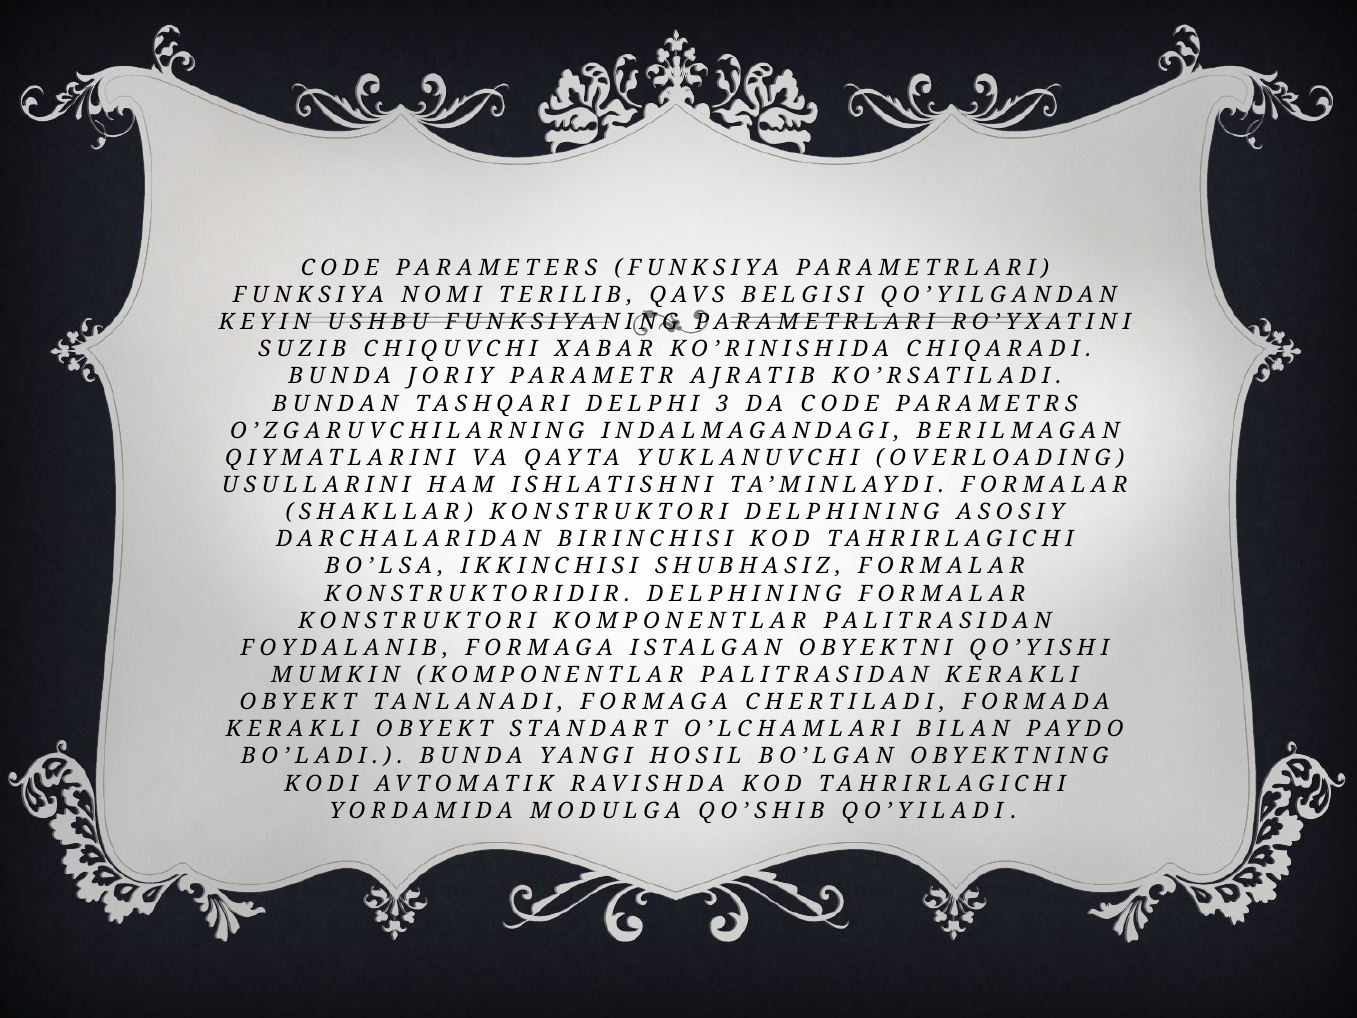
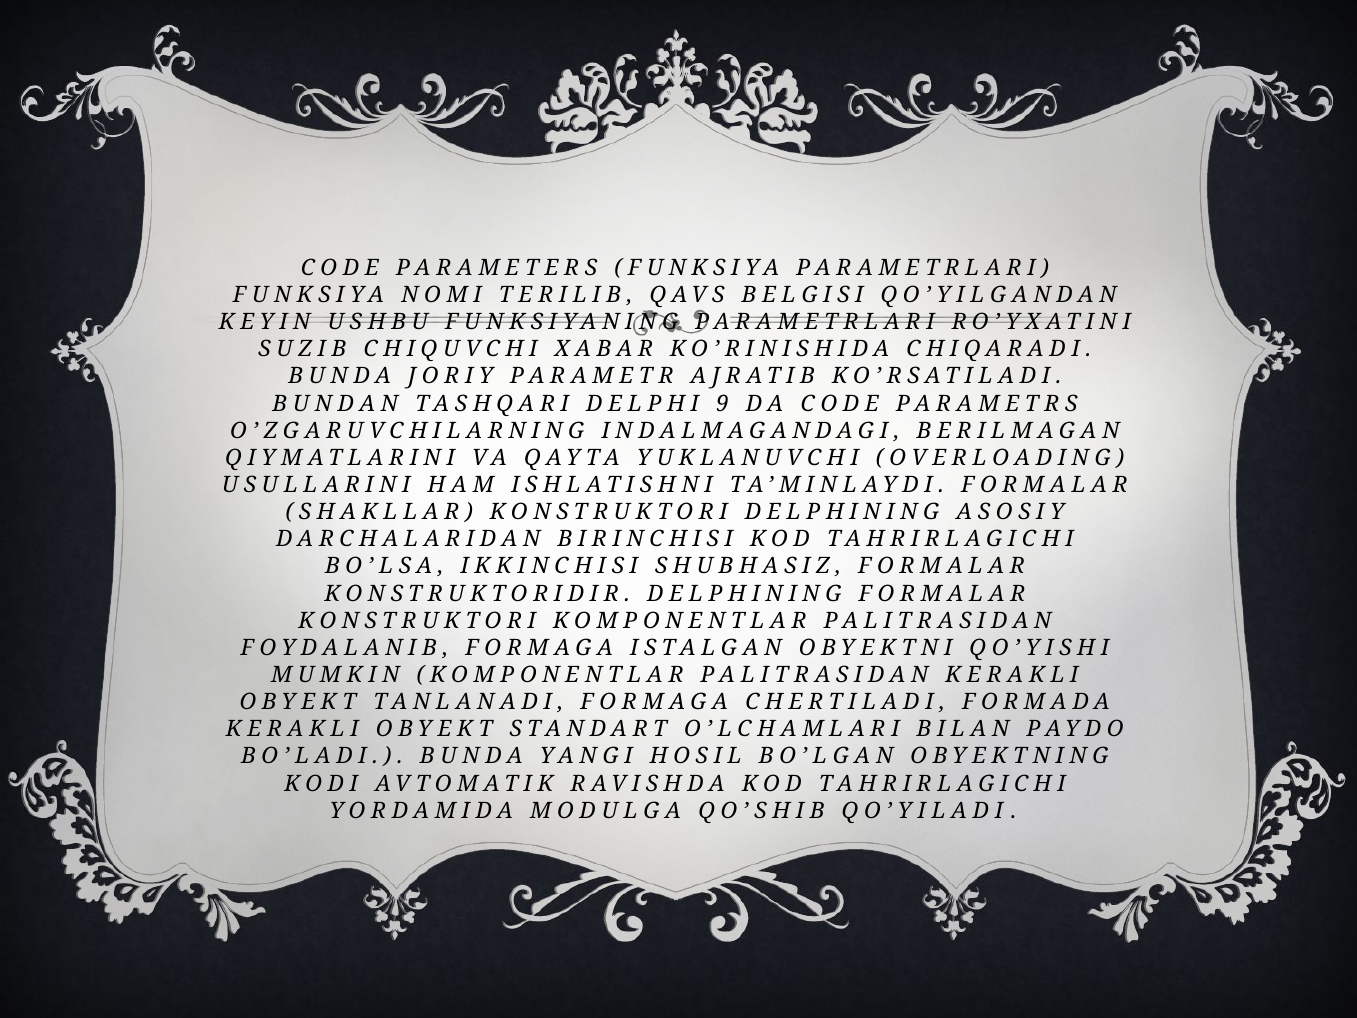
3: 3 -> 9 (723, 403)
